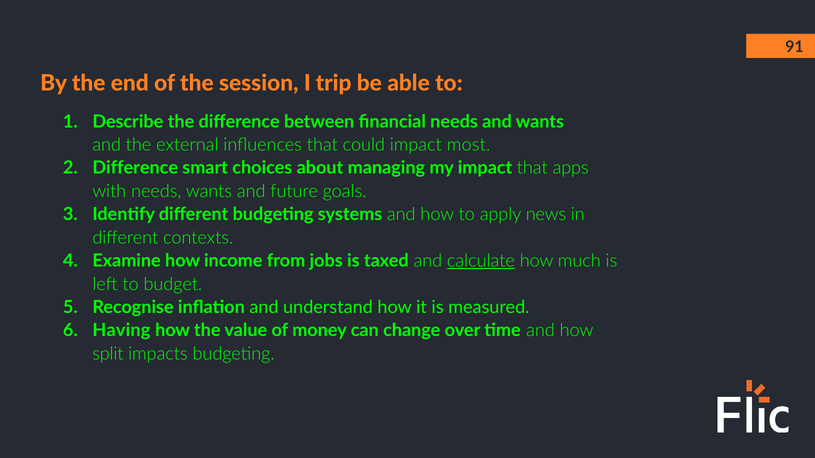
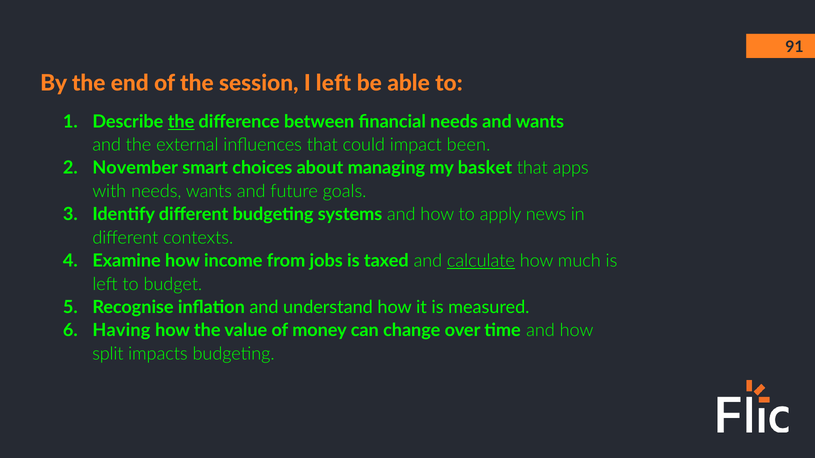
I trip: trip -> left (333, 83)
the underline: none -> present (181, 122)
most: most -> been (469, 145)
Difference: Difference -> November (135, 168)
my impact: impact -> basket (485, 168)
